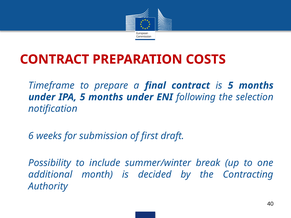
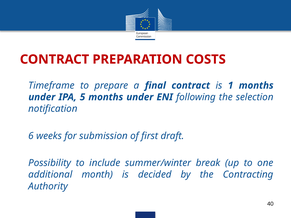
is 5: 5 -> 1 (231, 86)
